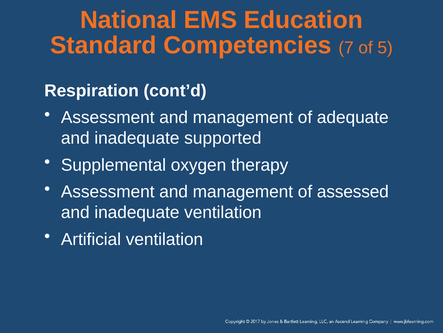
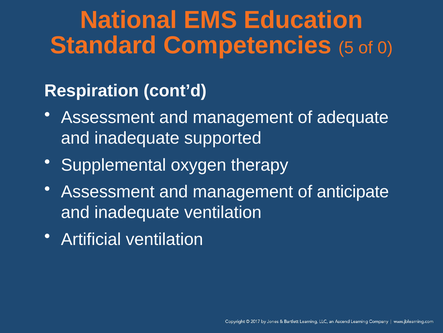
7: 7 -> 5 (346, 48)
5: 5 -> 0 (385, 48)
assessed: assessed -> anticipate (353, 191)
